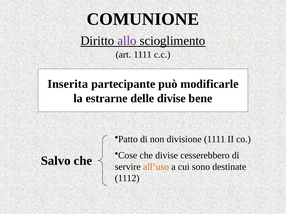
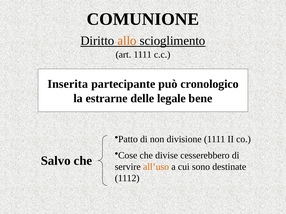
allo colour: purple -> orange (127, 41)
modificarle: modificarle -> cronologico (210, 84)
delle divise: divise -> legale (171, 99)
